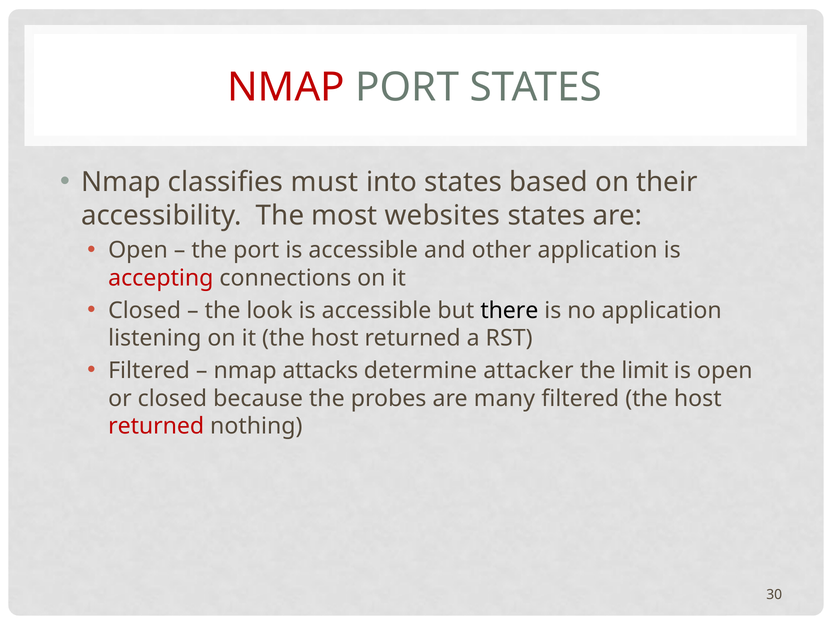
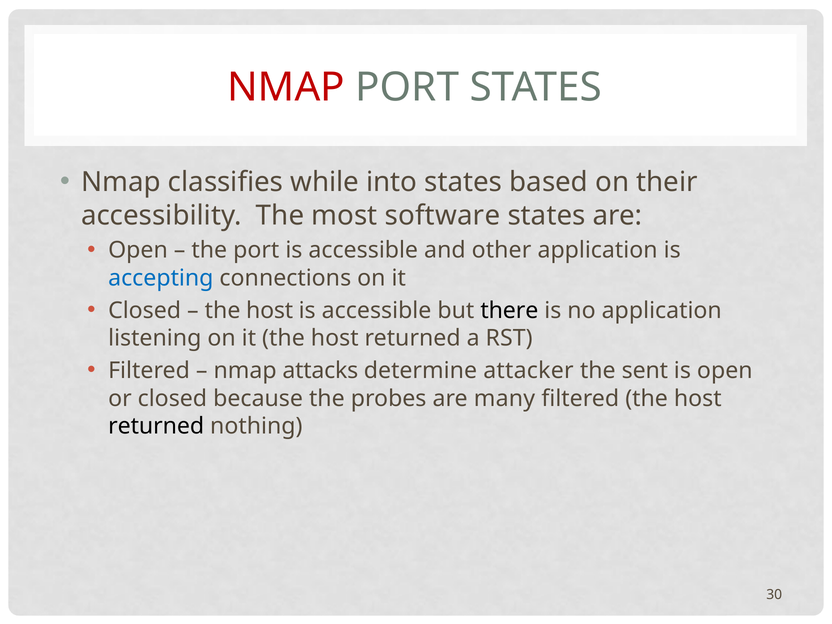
must: must -> while (325, 182)
websites: websites -> software (442, 215)
accepting colour: red -> blue (161, 278)
look: look -> host (270, 310)
limit: limit -> sent (645, 371)
returned colour: red -> black (156, 426)
